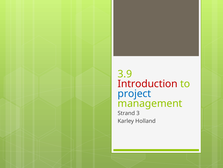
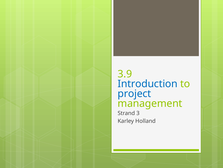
Introduction colour: red -> blue (148, 83)
